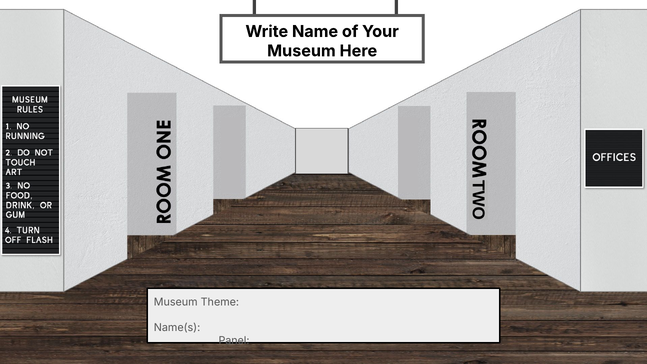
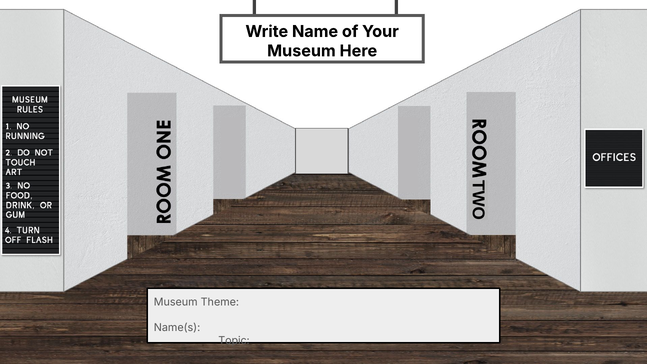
Panel: Panel -> Topic (234, 341)
